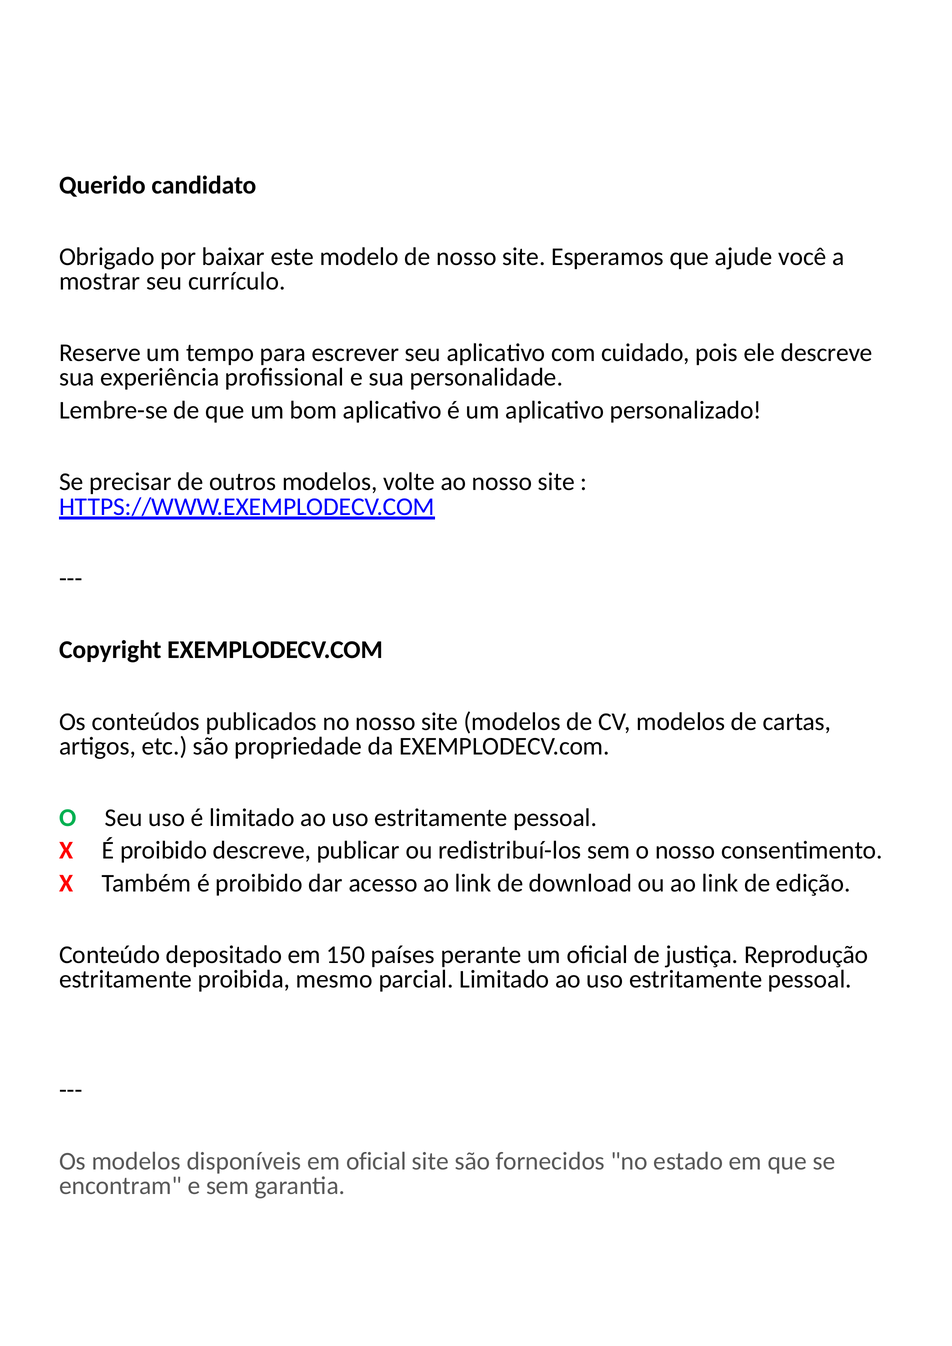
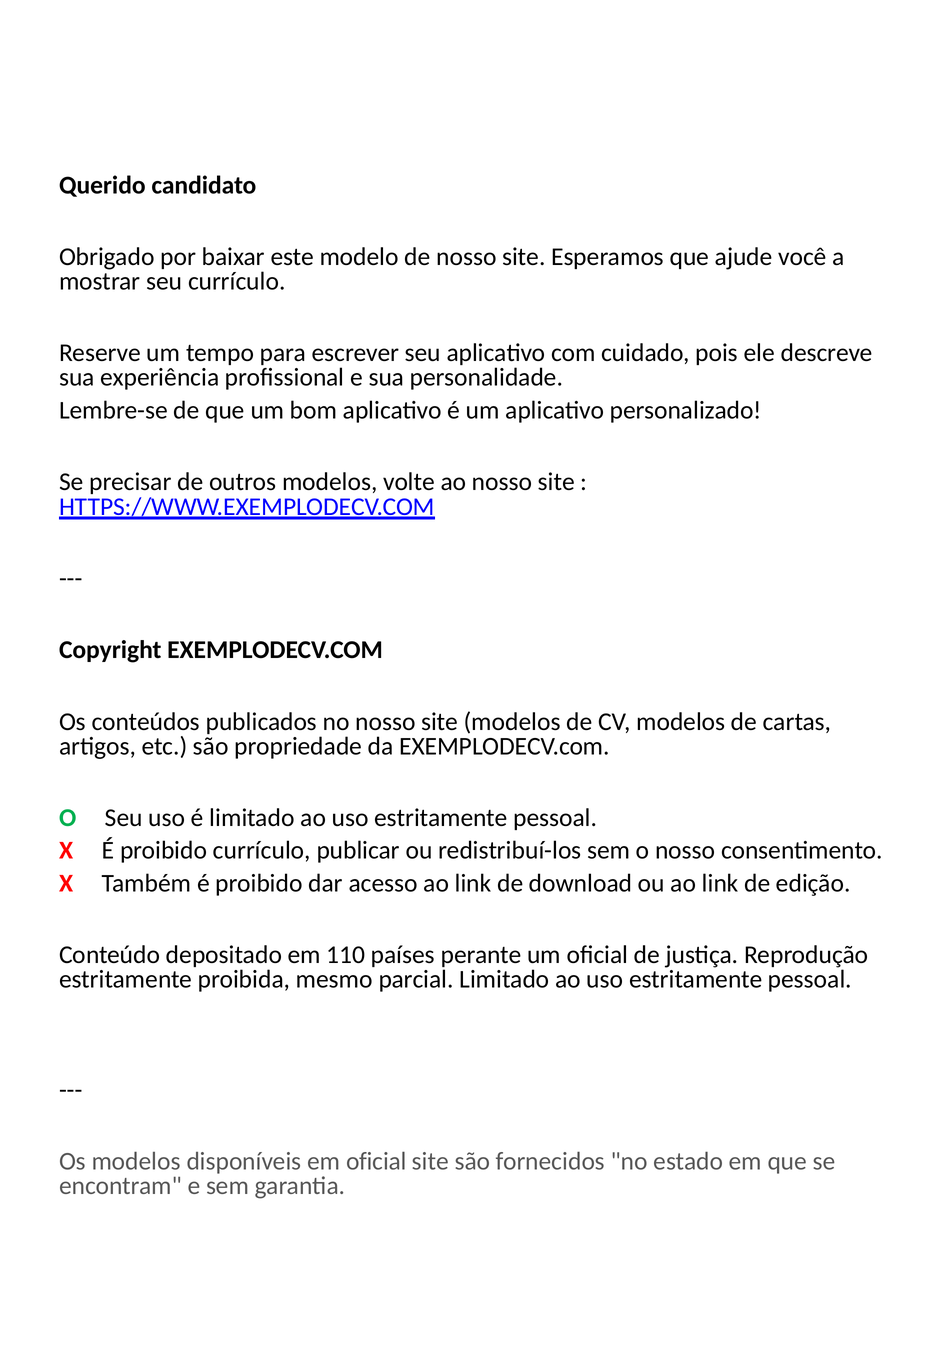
proibido descreve: descreve -> currículo (262, 850)
150: 150 -> 110 (346, 954)
